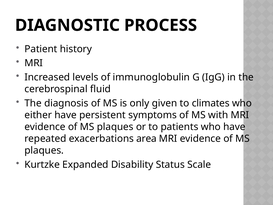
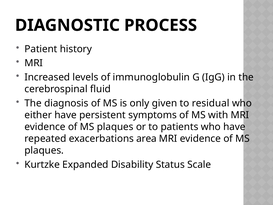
climates: climates -> residual (211, 103)
